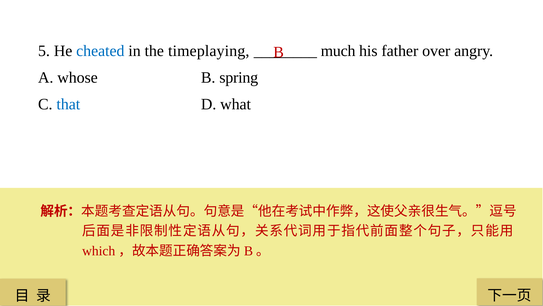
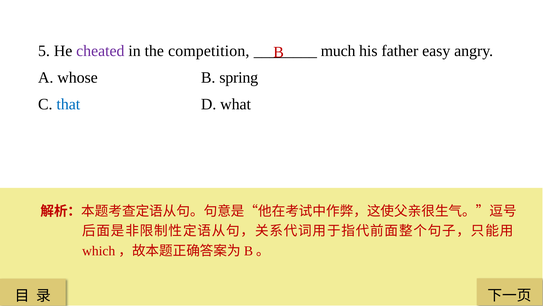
cheated colour: blue -> purple (100, 51)
timeplaying: timeplaying -> competition (209, 51)
over: over -> easy (436, 51)
